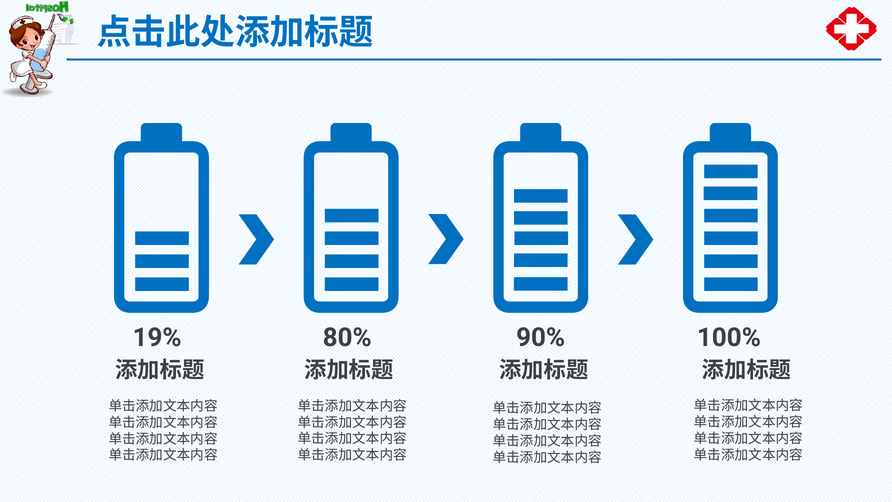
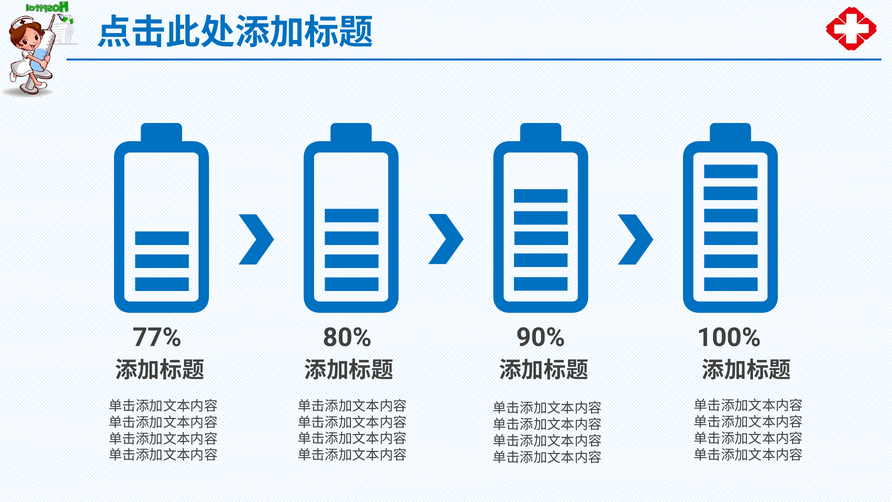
19%: 19% -> 77% (157, 337)
